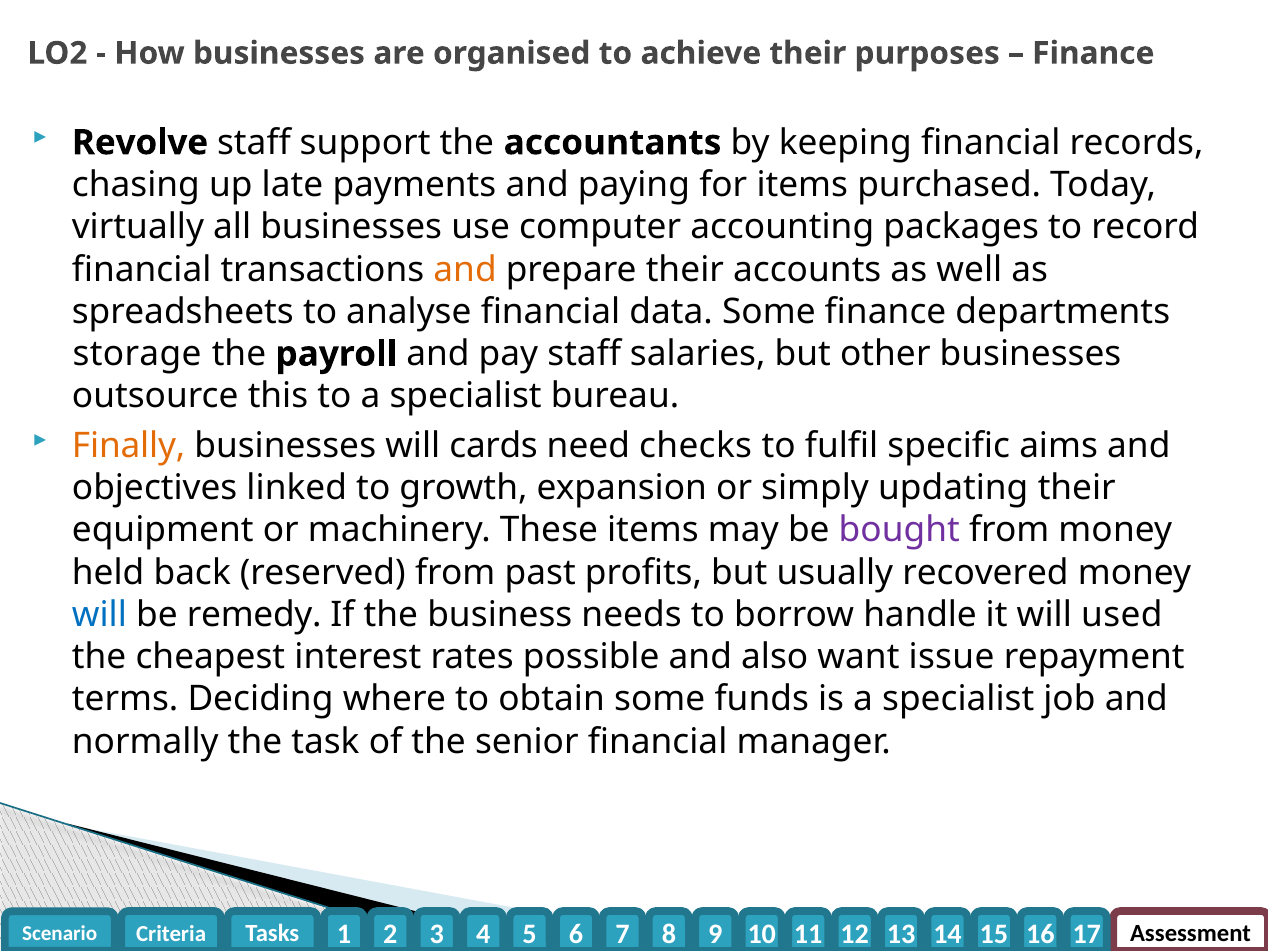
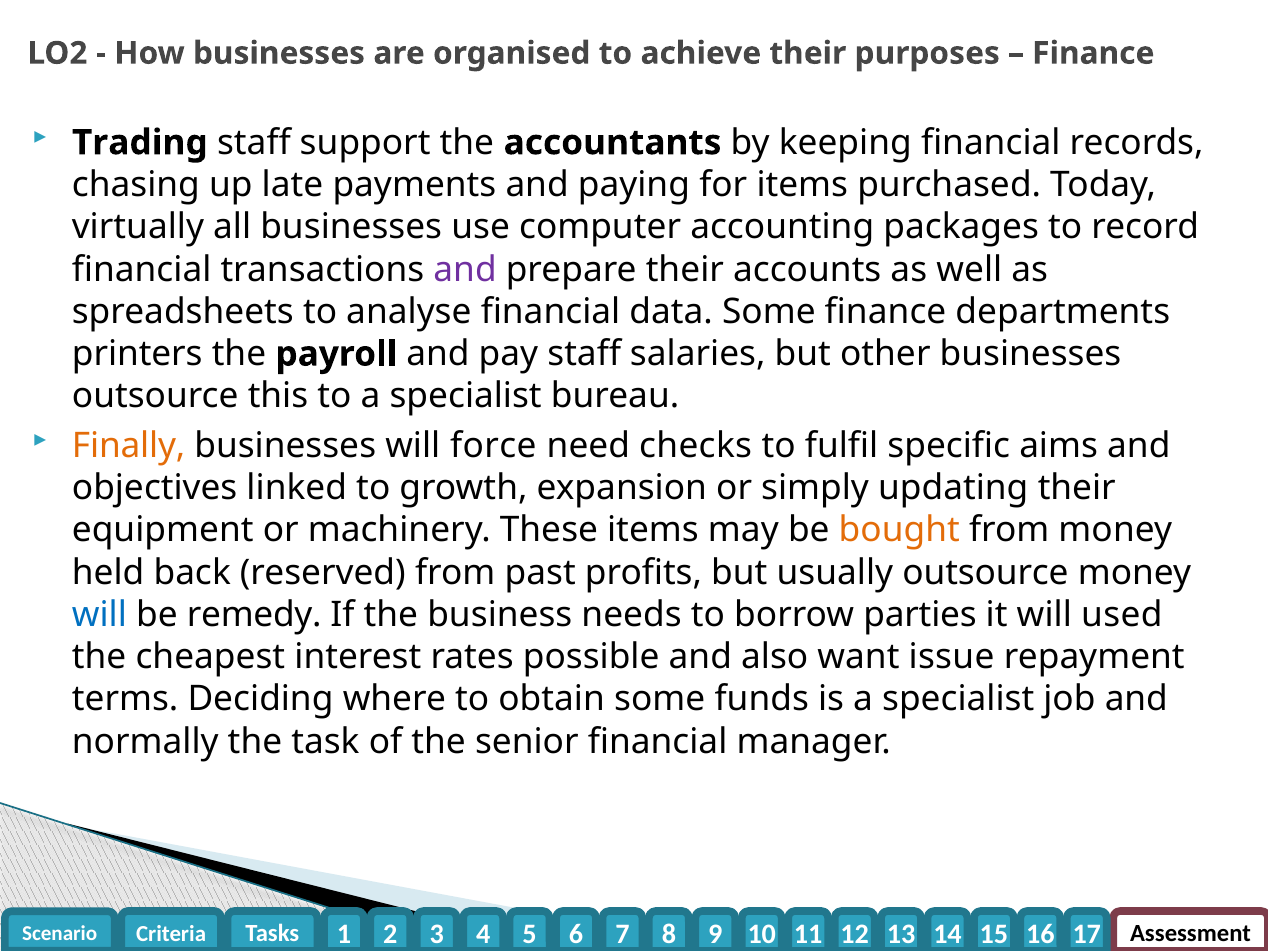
Revolve: Revolve -> Trading (140, 143)
and colour: orange -> purple (465, 269)
storage: storage -> printers (137, 354)
cards: cards -> force (493, 446)
bought colour: purple -> orange (899, 530)
usually recovered: recovered -> outsource (986, 572)
handle: handle -> parties (920, 615)
